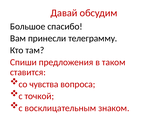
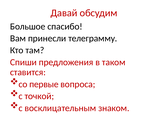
чувства: чувства -> первые (44, 84)
